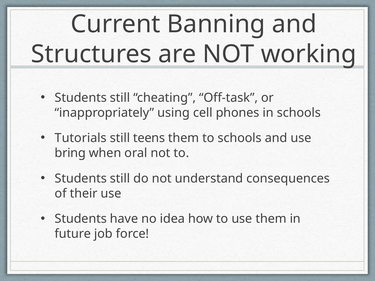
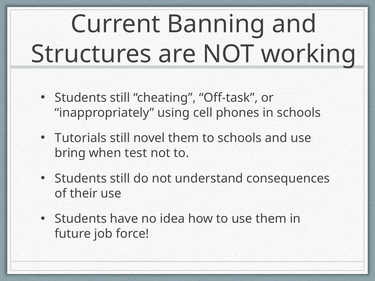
teens: teens -> novel (149, 138)
oral: oral -> test (136, 153)
